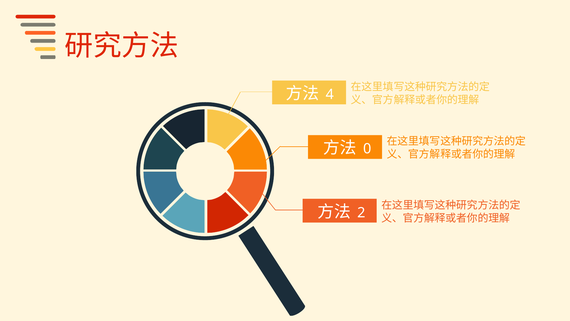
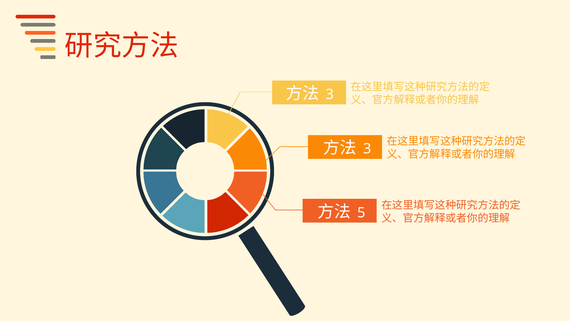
4: 4 -> 3 (330, 94)
0: 0 -> 3 (367, 149)
2: 2 -> 5 (361, 213)
